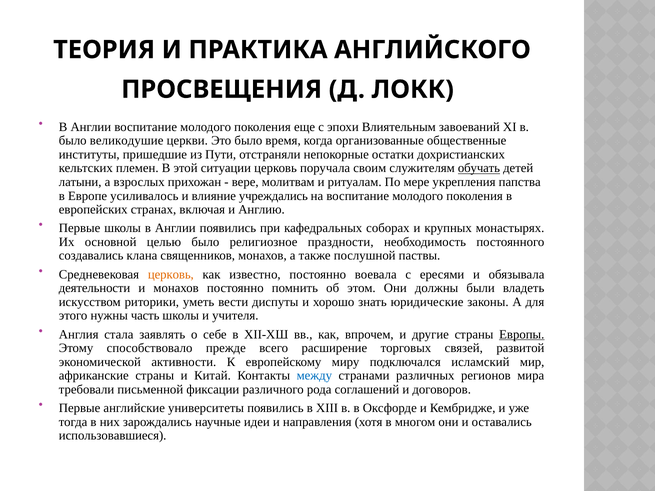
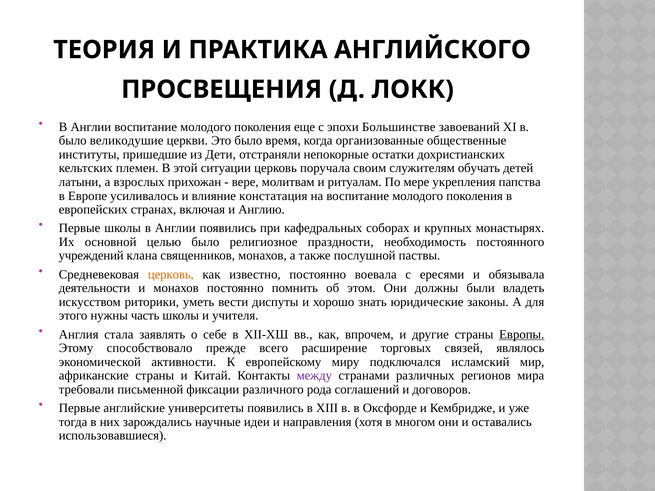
Влиятельным: Влиятельным -> Большинстве (399, 127)
Пути: Пути -> Дети (221, 155)
обучать underline: present -> none (479, 168)
учреждались: учреждались -> констатация (273, 196)
создавались: создавались -> учреждений (91, 256)
развитой: развитой -> являлось (520, 348)
между colour: blue -> purple (314, 376)
